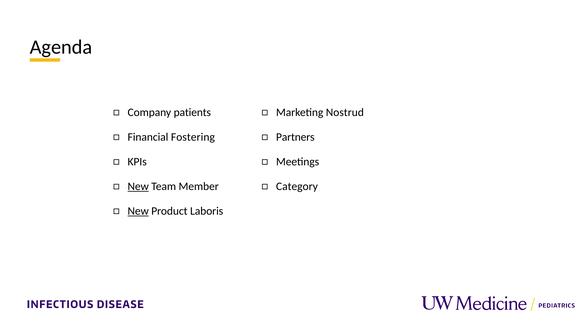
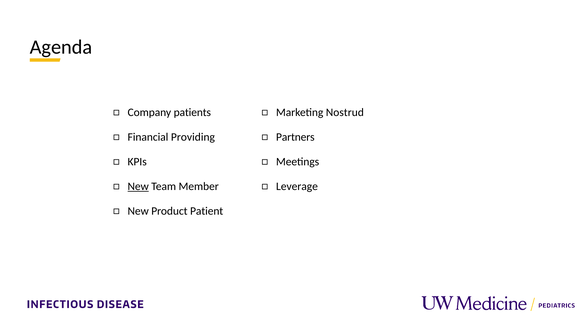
Fostering: Fostering -> Providing (193, 137)
Category: Category -> Leverage (297, 186)
New underline: present -> none (138, 211)
Laboris: Laboris -> Patient (207, 211)
